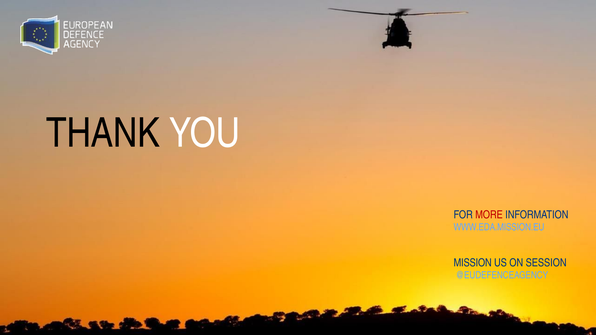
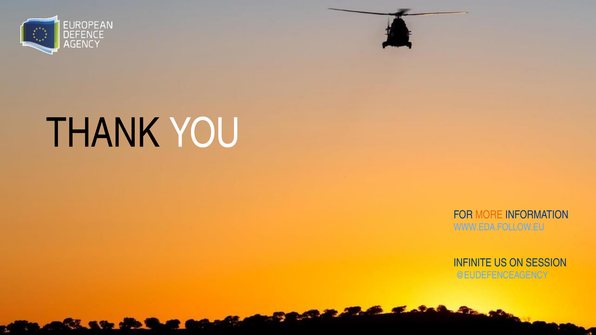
MORE colour: red -> orange (489, 215)
WWW.EDA.MISSION.EU: WWW.EDA.MISSION.EU -> WWW.EDA.FOLLOW.EU (499, 227)
MISSION: MISSION -> INFINITE (473, 263)
